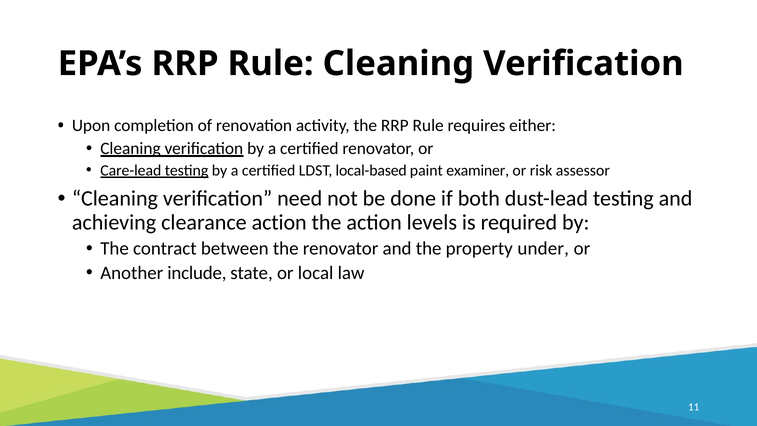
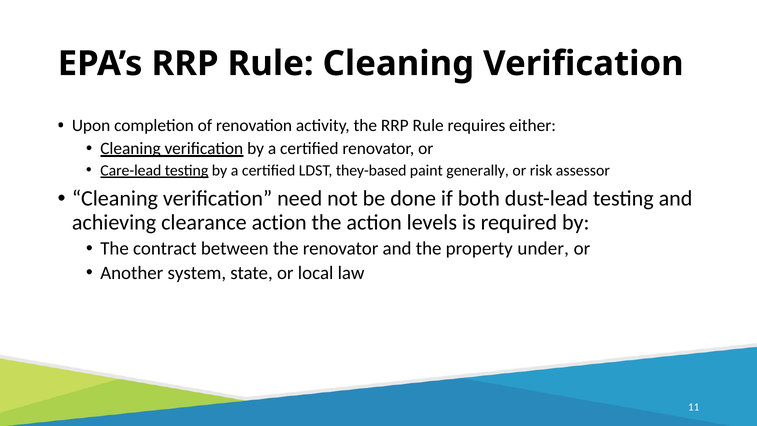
local-based: local-based -> they-based (371, 170)
examiner: examiner -> generally (478, 170)
include: include -> system (197, 273)
